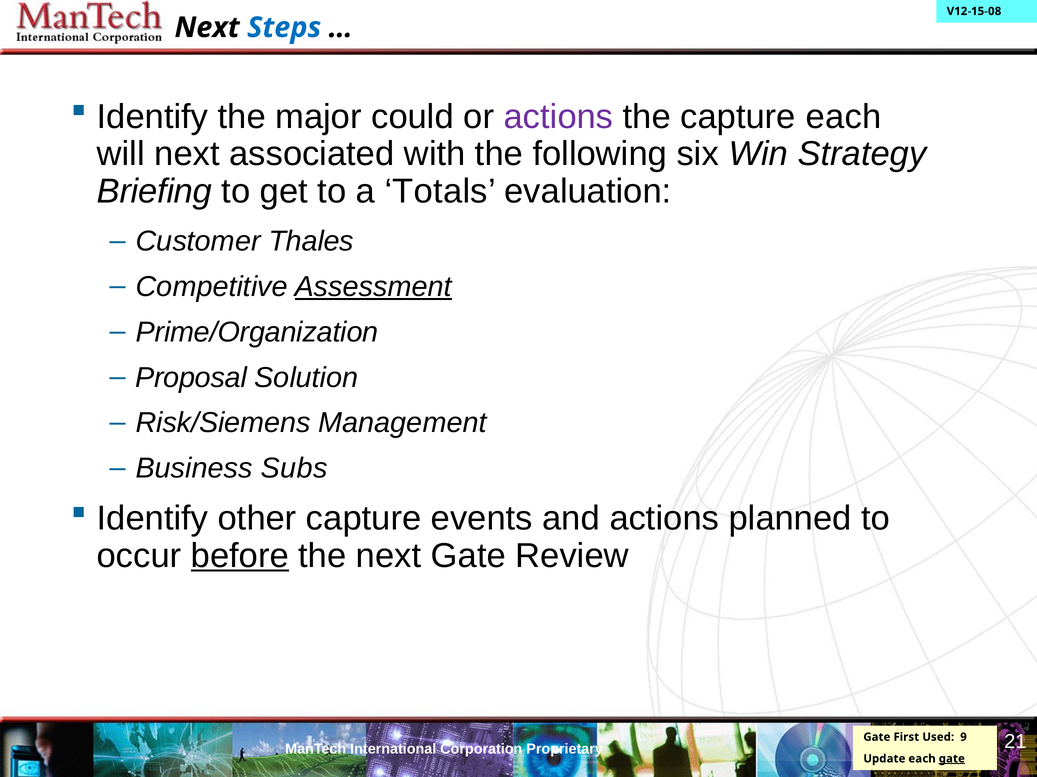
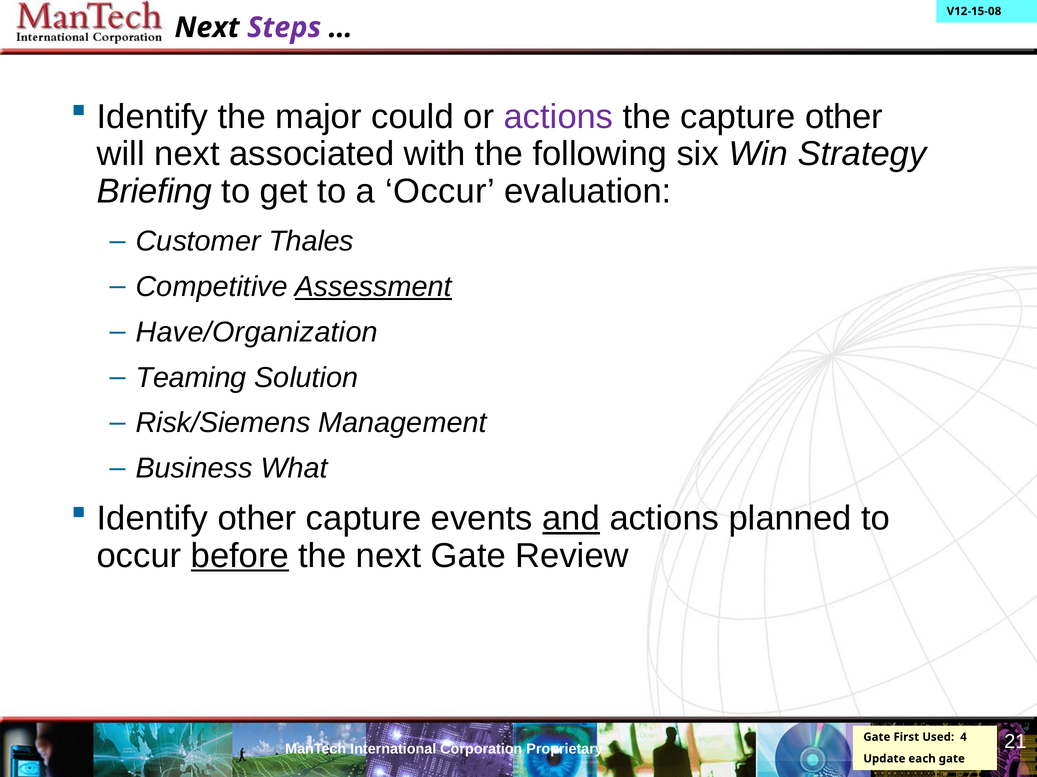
Steps colour: blue -> purple (284, 28)
capture each: each -> other (844, 117)
a Totals: Totals -> Occur (440, 191)
Prime/Organization: Prime/Organization -> Have/Organization (257, 332)
Proposal: Proposal -> Teaming (191, 378)
Subs: Subs -> What (294, 469)
and underline: none -> present (571, 519)
9: 9 -> 4 (964, 738)
gate underline: present -> none (952, 759)
